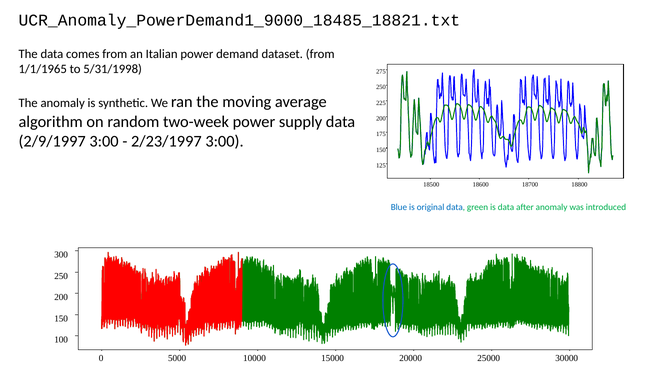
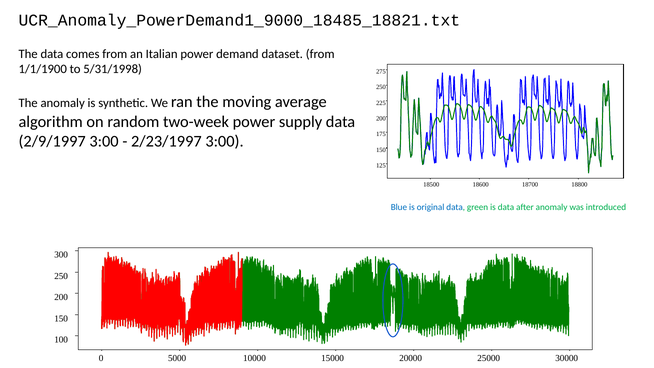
1/1/1965: 1/1/1965 -> 1/1/1900 (43, 69)
